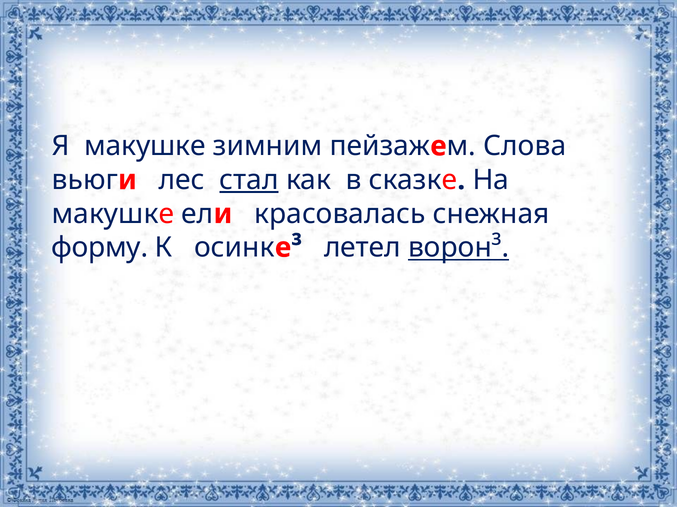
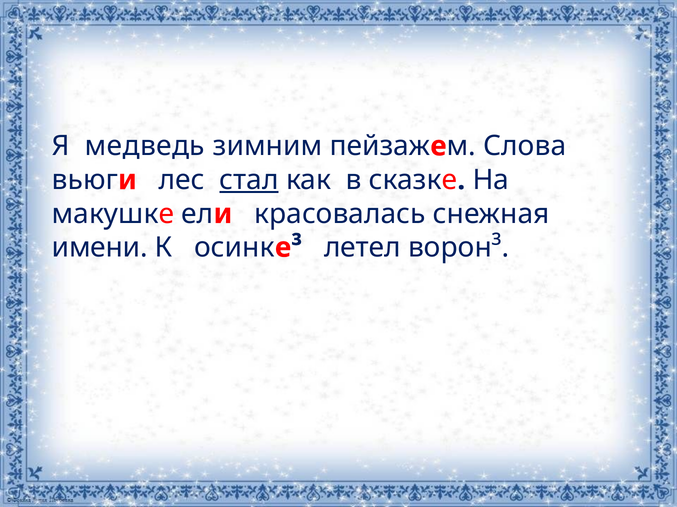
Я макушке: макушке -> медведь (145, 146)
форму: форму -> имени (100, 248)
ворон³ underline: present -> none (459, 248)
